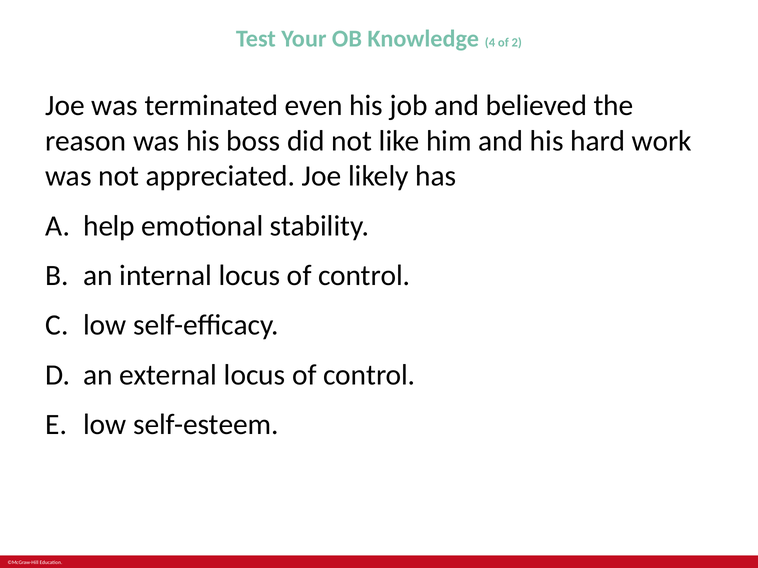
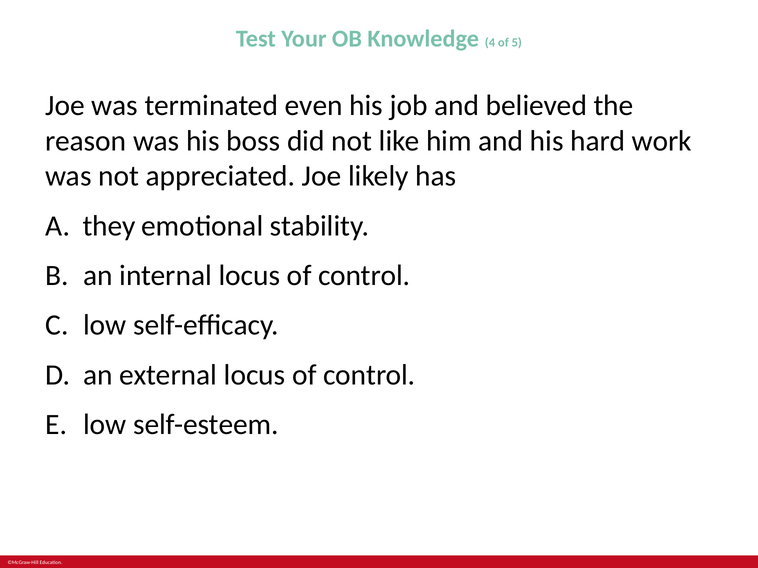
2: 2 -> 5 (517, 43)
help: help -> they (109, 226)
